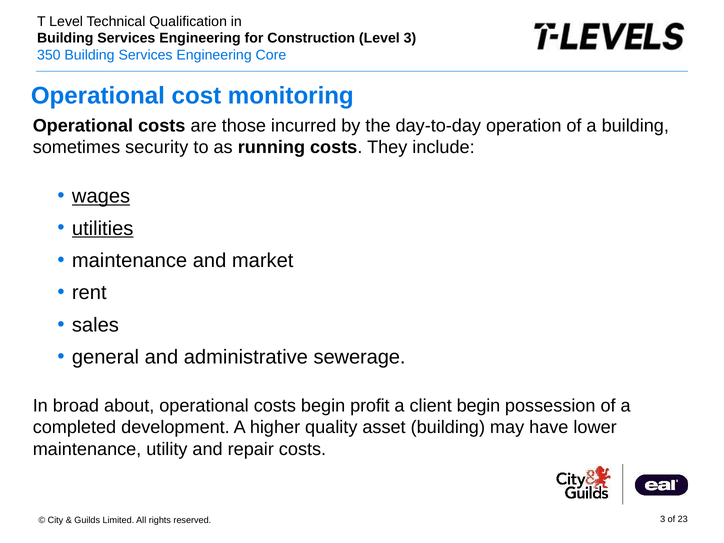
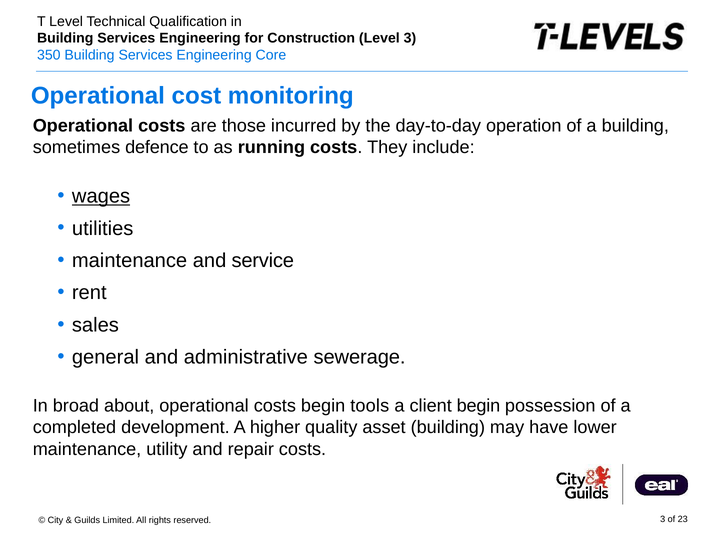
security: security -> defence (157, 147)
utilities underline: present -> none (103, 228)
market: market -> service (263, 261)
profit: profit -> tools (370, 406)
